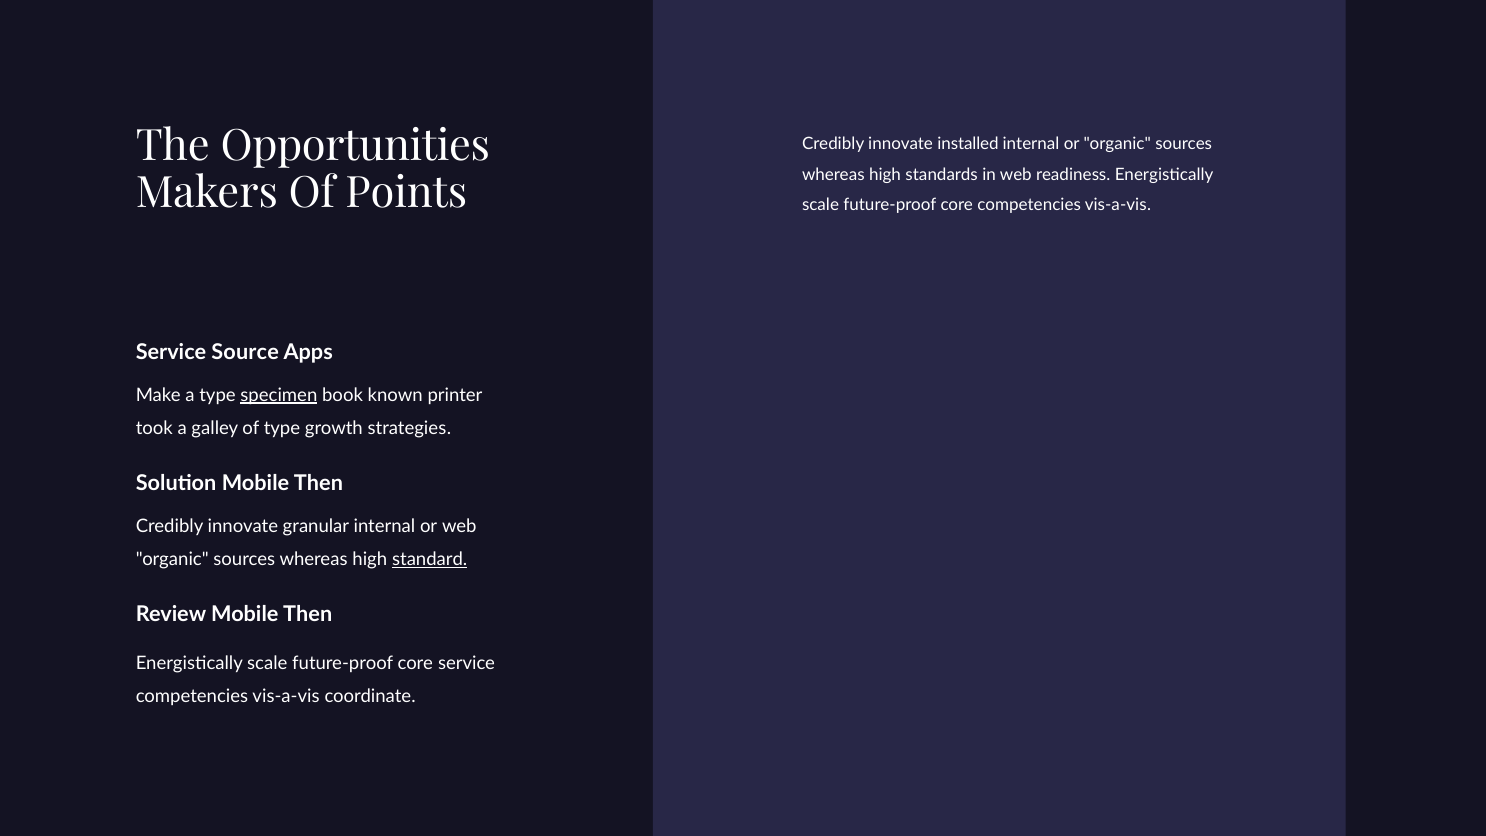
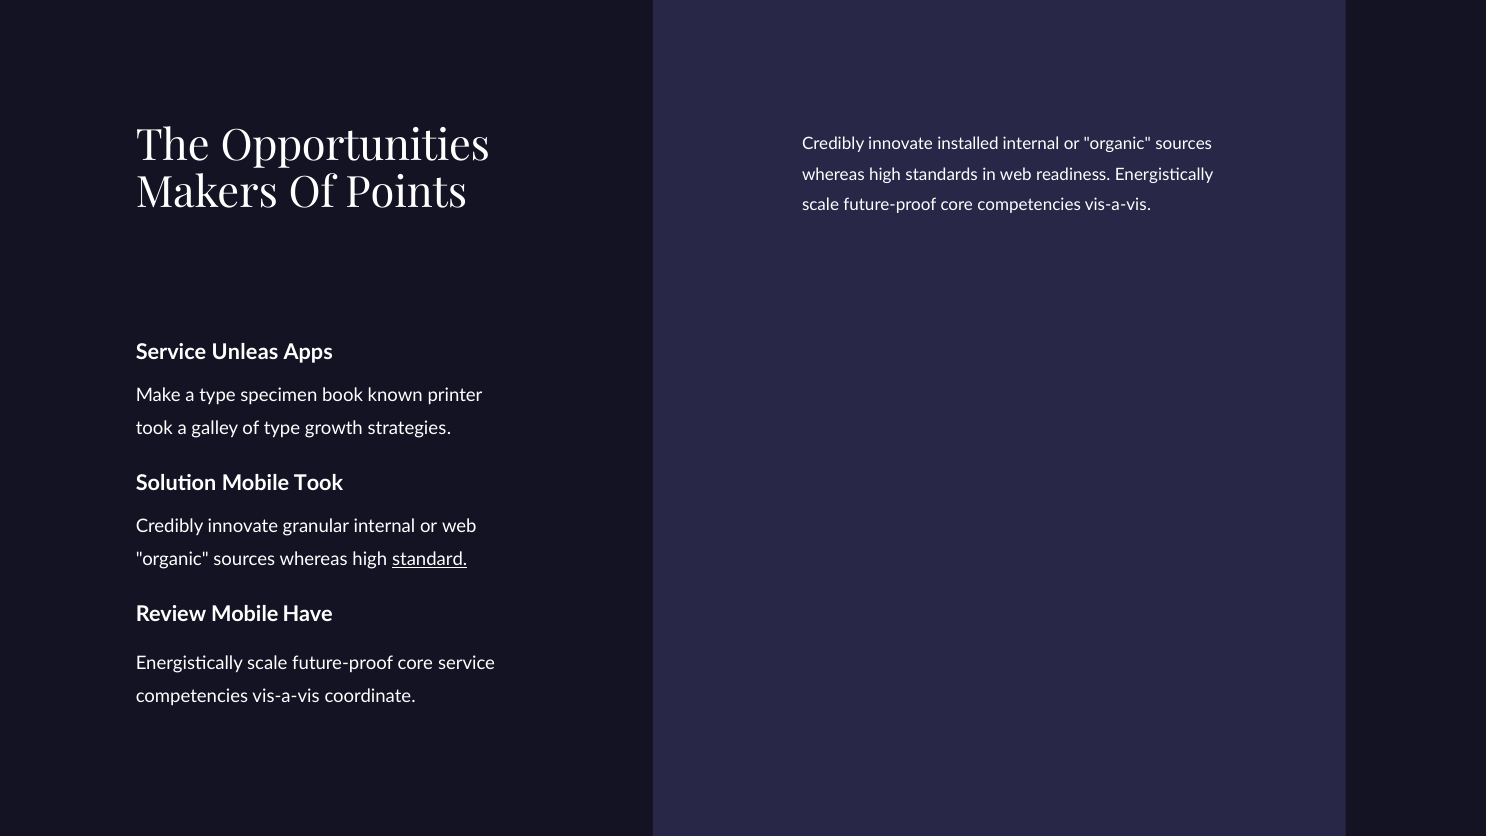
Source: Source -> Unleas (245, 352)
specimen underline: present -> none (279, 395)
Solution Mobile Then: Then -> Took (318, 483)
Review Mobile Then: Then -> Have (308, 614)
